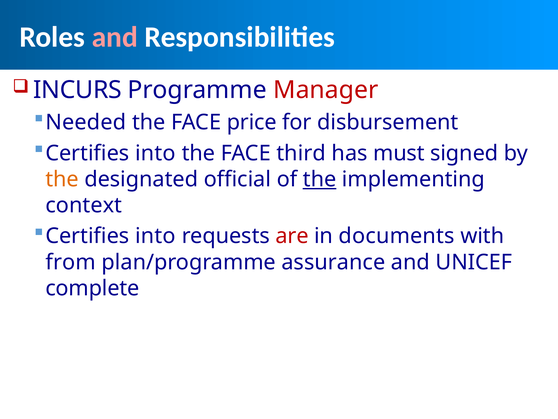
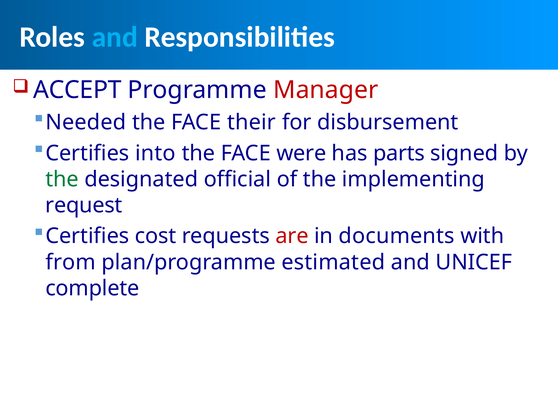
and colour: pink -> light blue (115, 37)
INCURS: INCURS -> ACCEPT (77, 90)
price: price -> their (251, 122)
third: third -> were (301, 153)
must: must -> parts (399, 153)
the colour: orange -> green (62, 179)
the underline: present -> none (320, 179)
context: context -> request (84, 205)
into: into -> cost (156, 236)
assurance: assurance -> estimated (333, 262)
